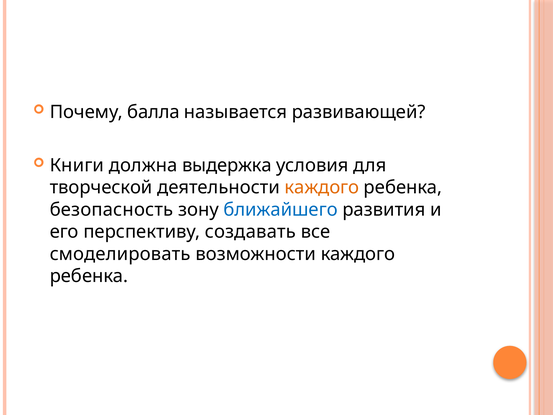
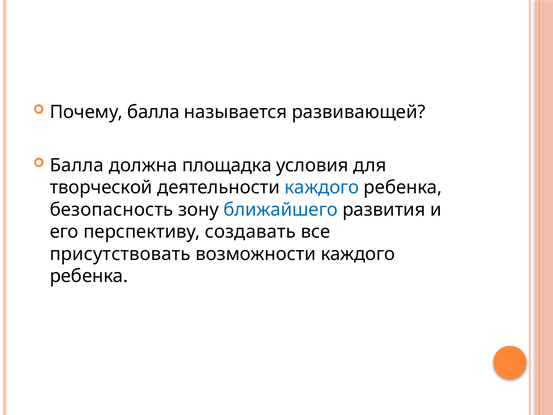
Книги: Книги -> Балла (77, 165)
выдержка: выдержка -> площадка (227, 165)
каждого colour: orange -> blue (322, 187)
смоделировать: смоделировать -> присутствовать (120, 254)
